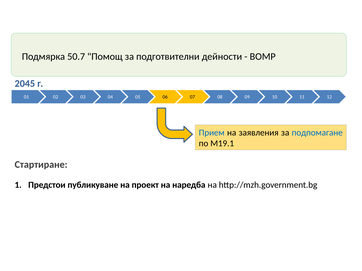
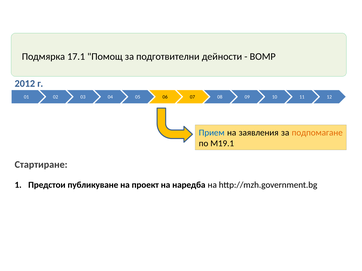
50.7: 50.7 -> 17.1 (76, 57)
2045: 2045 -> 2012 (25, 84)
подпомагане colour: blue -> orange (317, 133)
